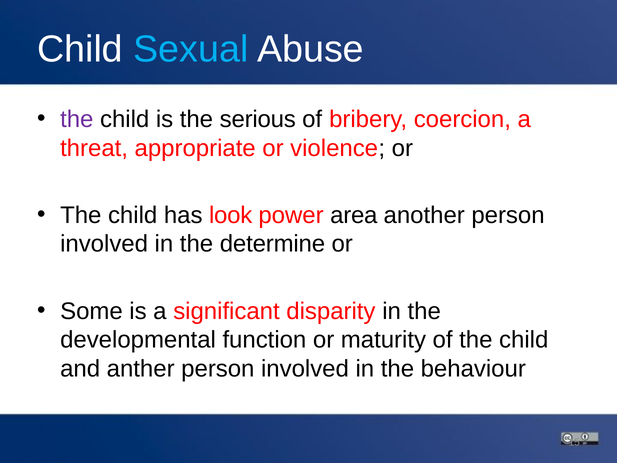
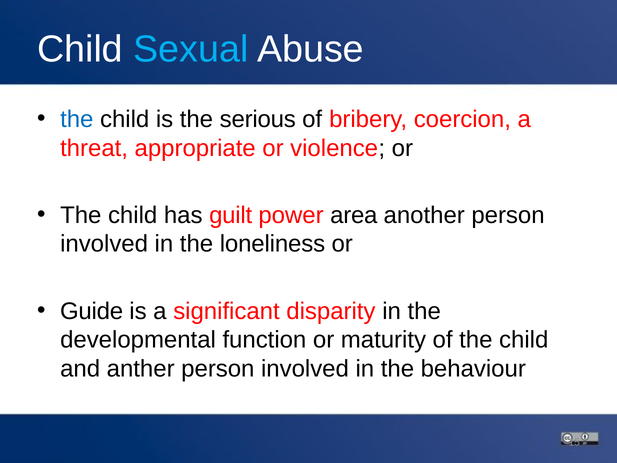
the colour: purple -> blue (77, 119)
look: look -> guilt (231, 215)
determine: determine -> loneliness (272, 244)
Some: Some -> Guide (92, 311)
